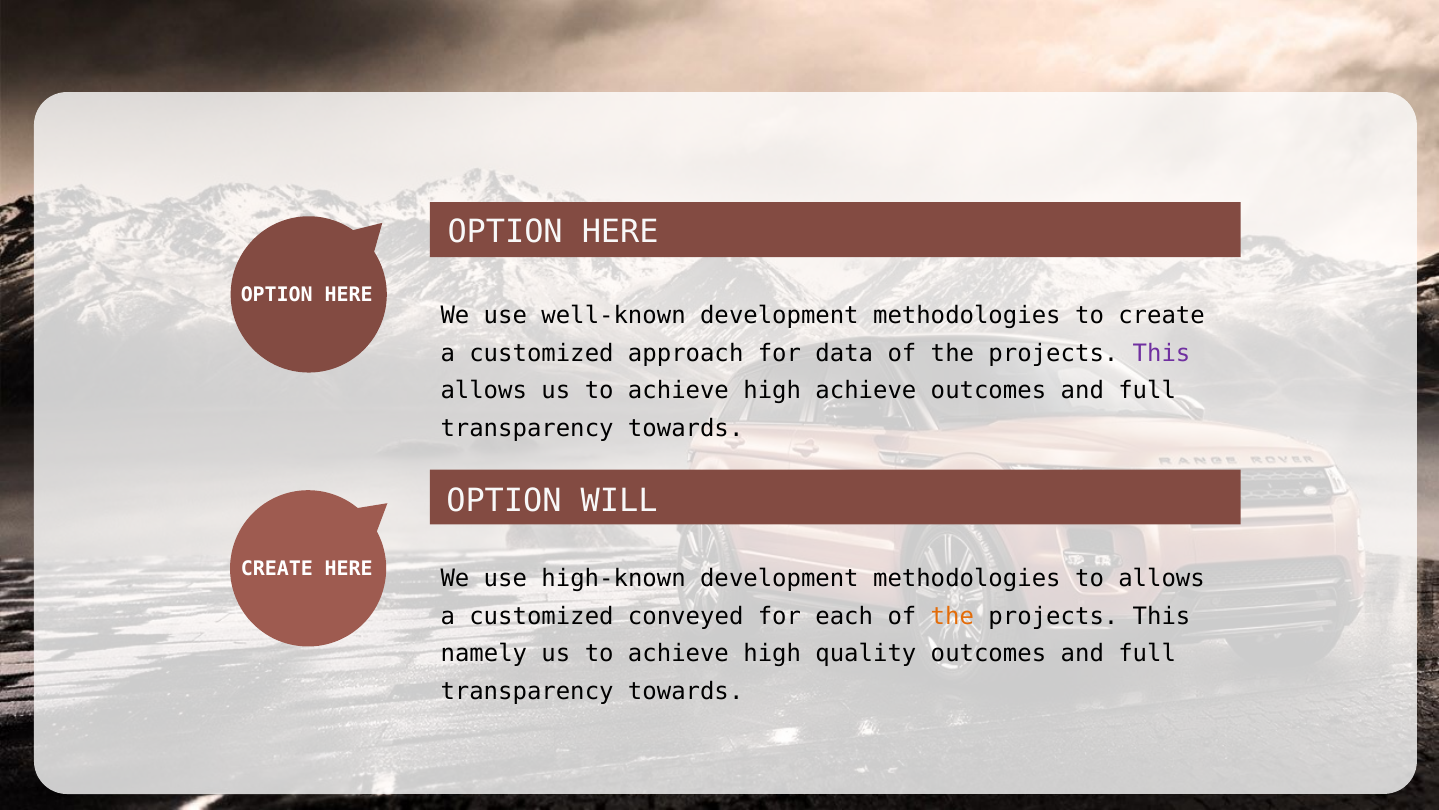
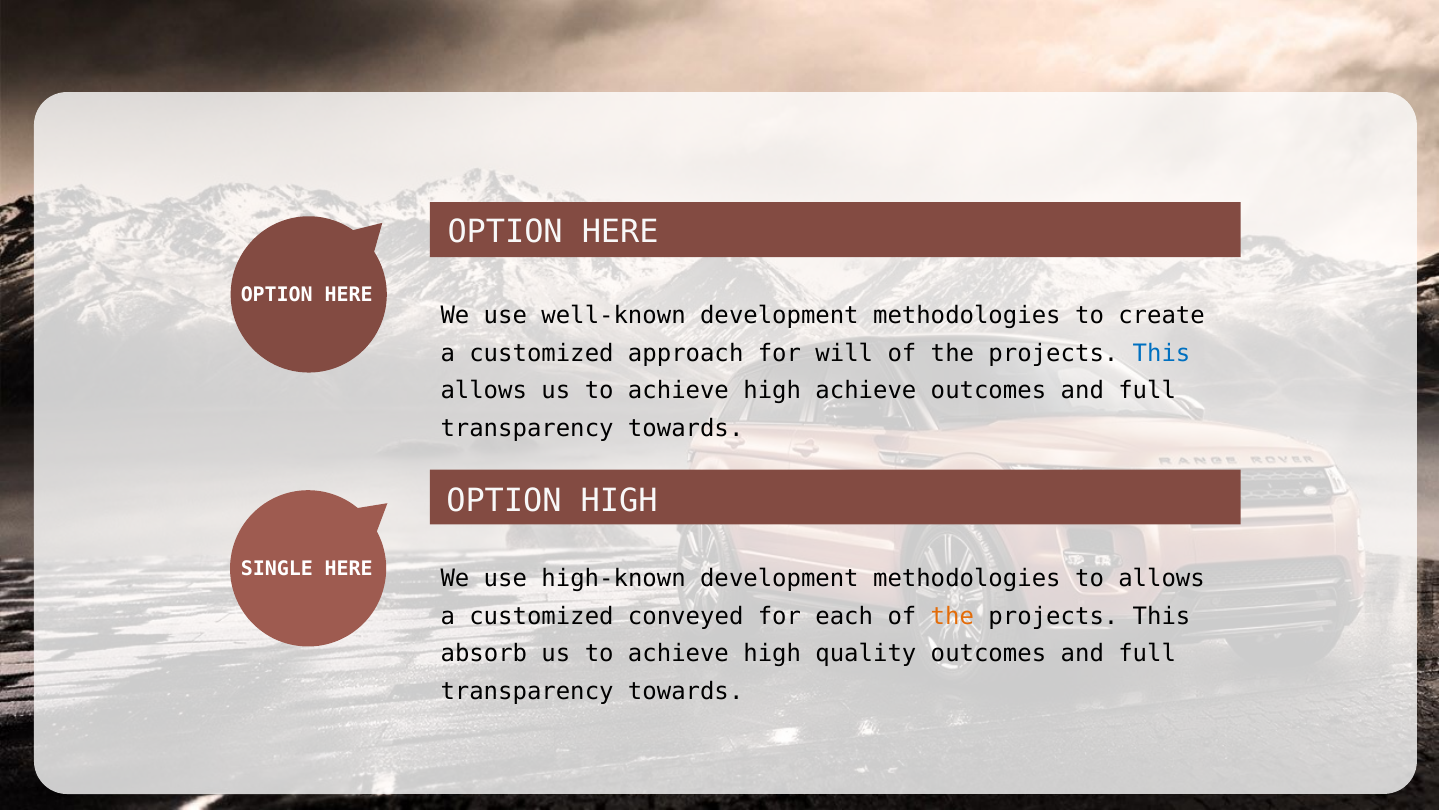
data: data -> will (844, 353)
This colour: purple -> blue (1162, 353)
OPTION WILL: WILL -> HIGH (619, 500)
CREATE: CREATE -> SINGLE (277, 569)
namely: namely -> absorb (484, 653)
